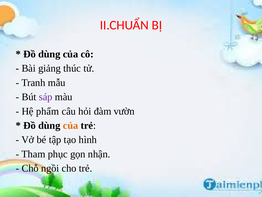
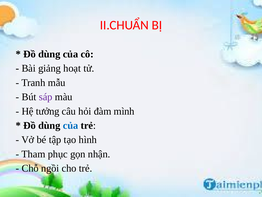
thúc: thúc -> hoạt (72, 68)
phẩm: phẩm -> tưởng (48, 111)
vườn: vườn -> mình (124, 111)
của colour: orange -> blue (71, 125)
